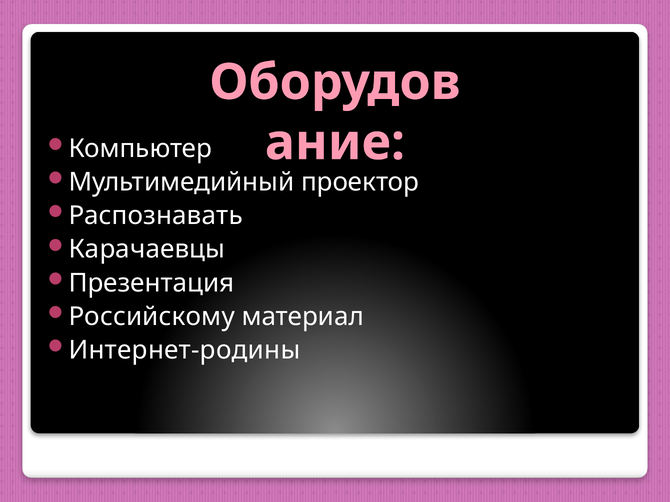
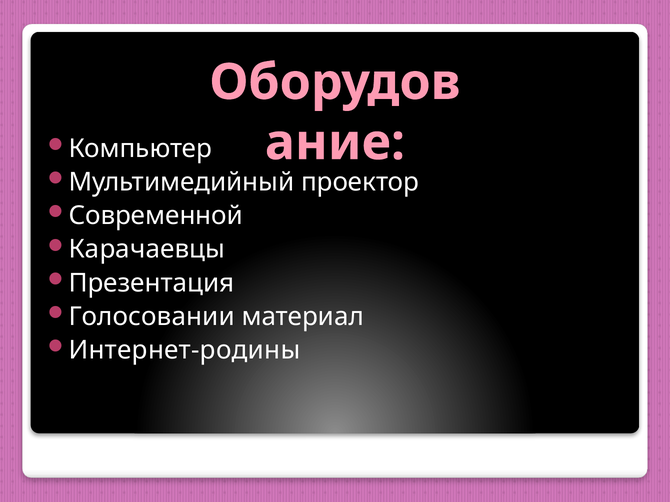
Распознавать: Распознавать -> Современной (156, 216)
Российскому: Российскому -> Голосовании (152, 317)
